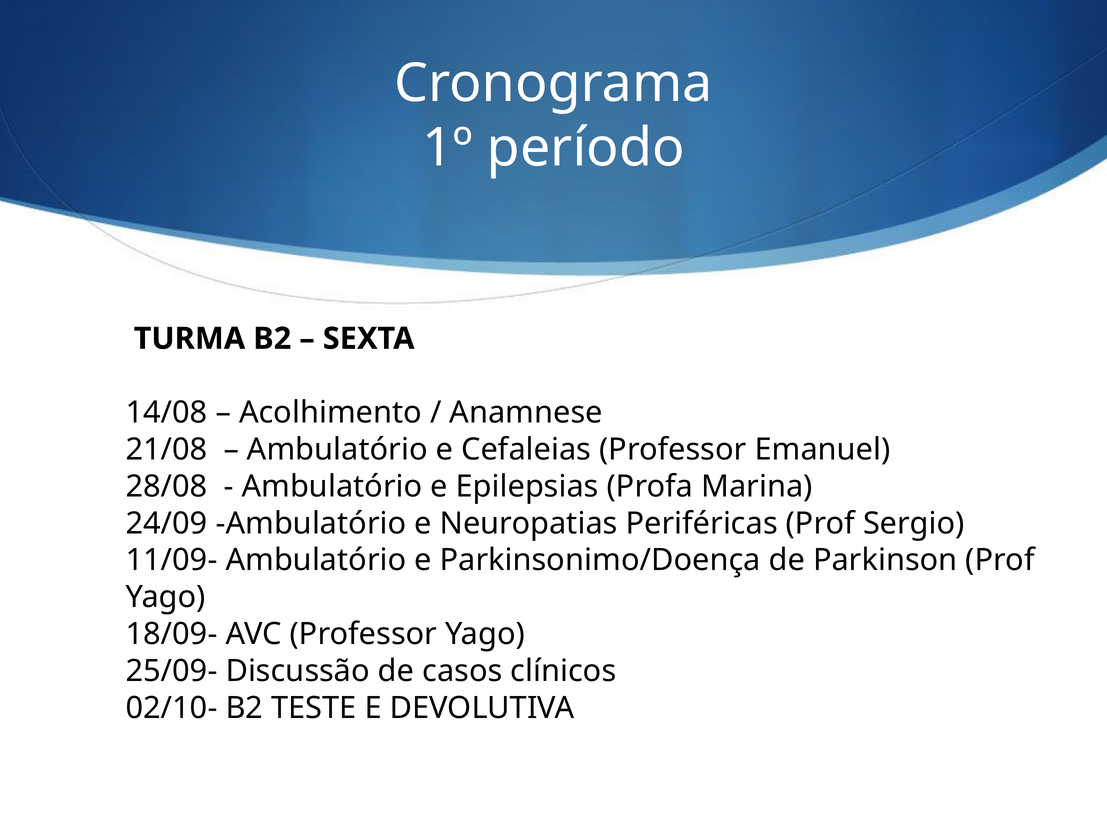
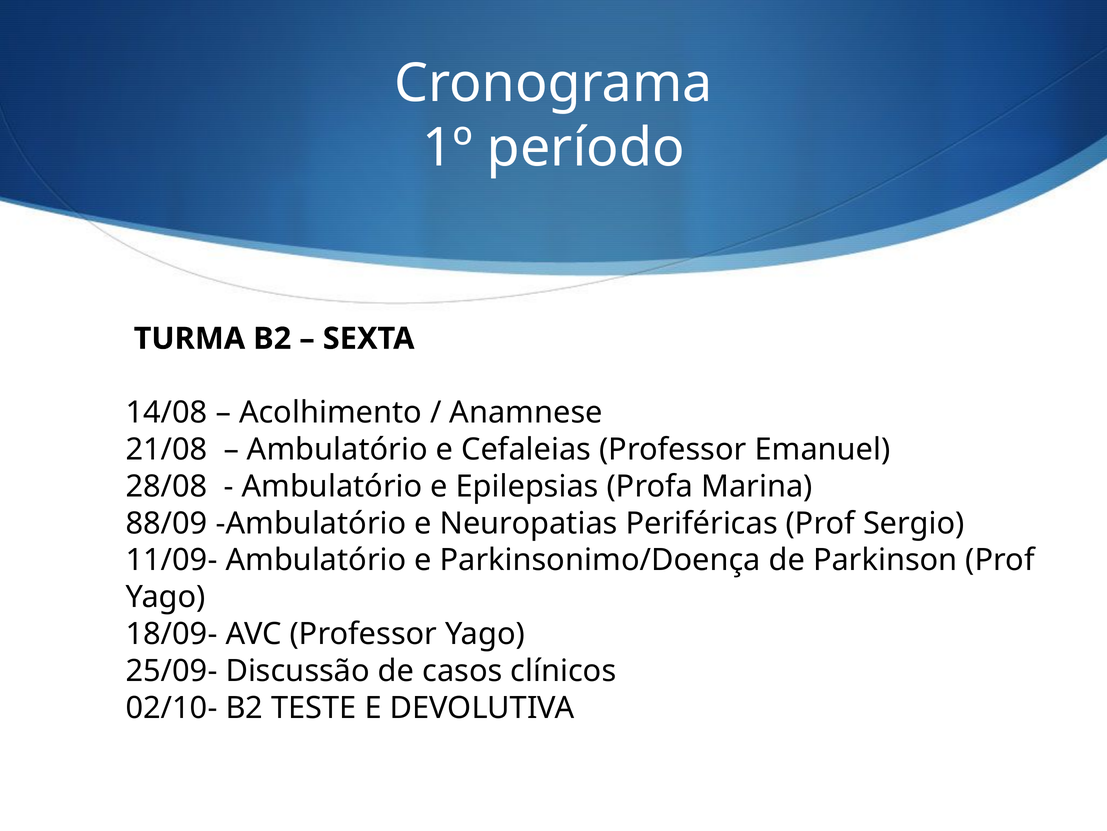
24/09: 24/09 -> 88/09 (167, 523)
